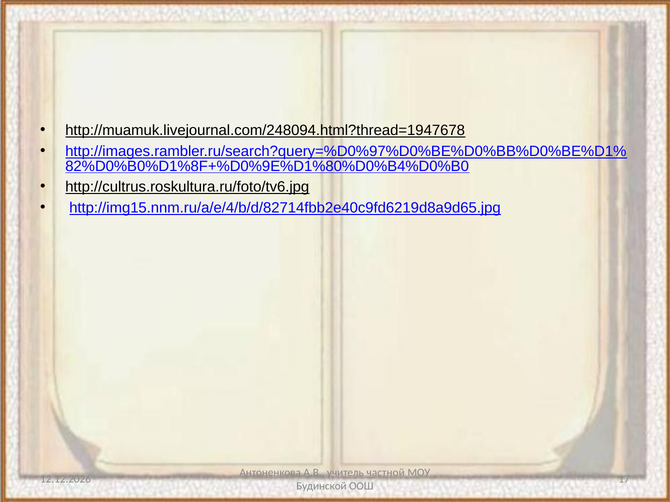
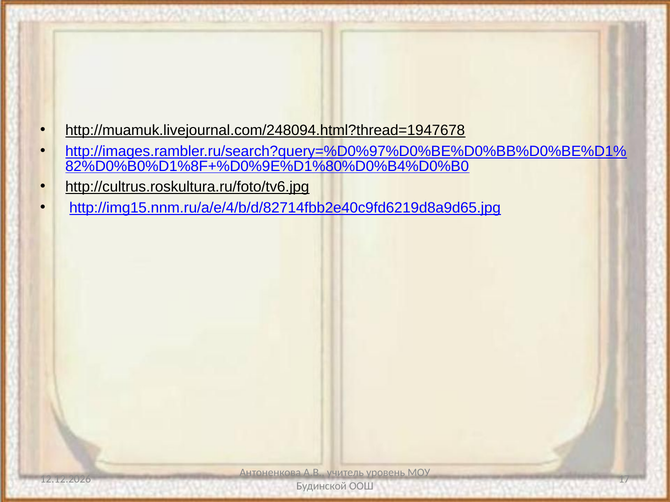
частной: частной -> уровень (386, 473)
